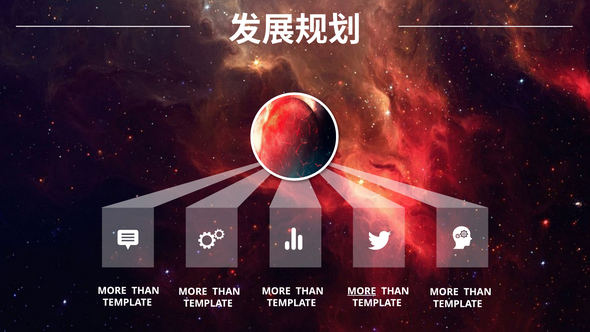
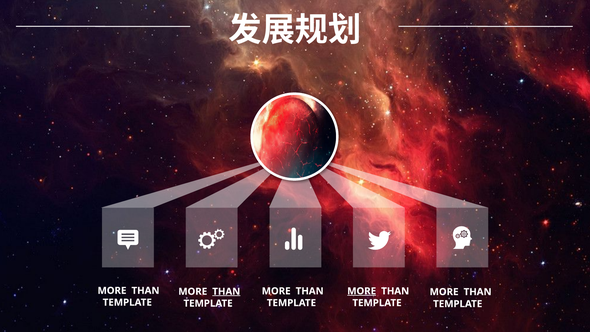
THAN underline: none -> present (226, 291)
